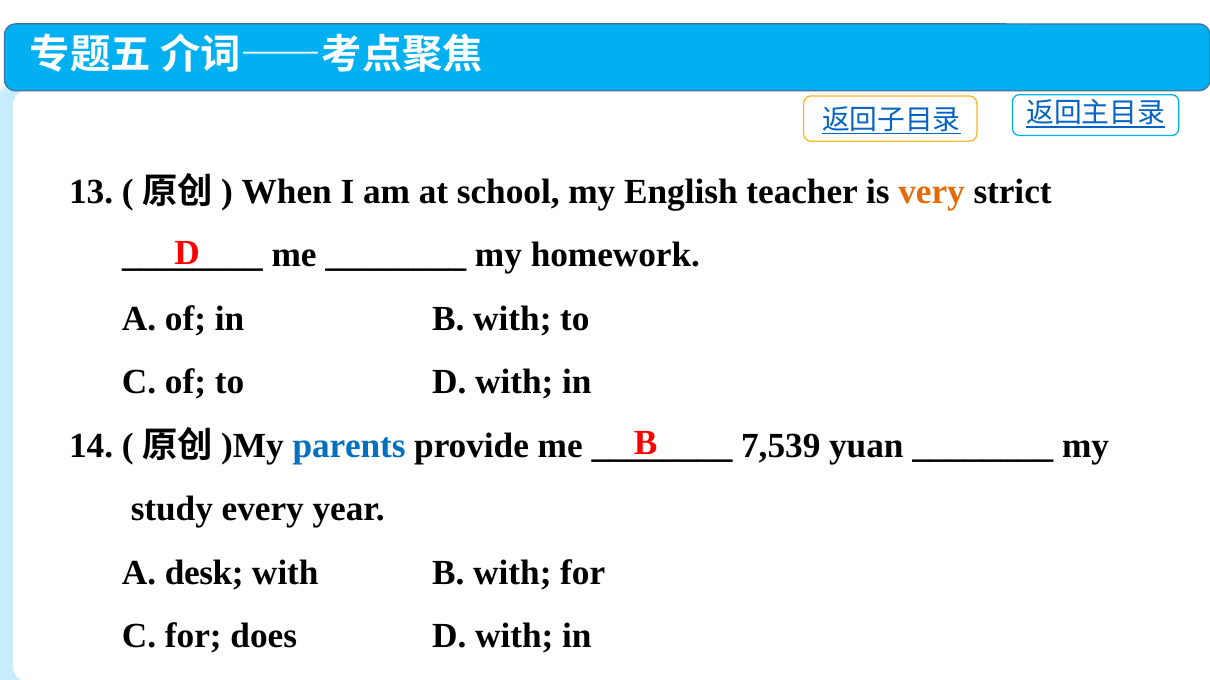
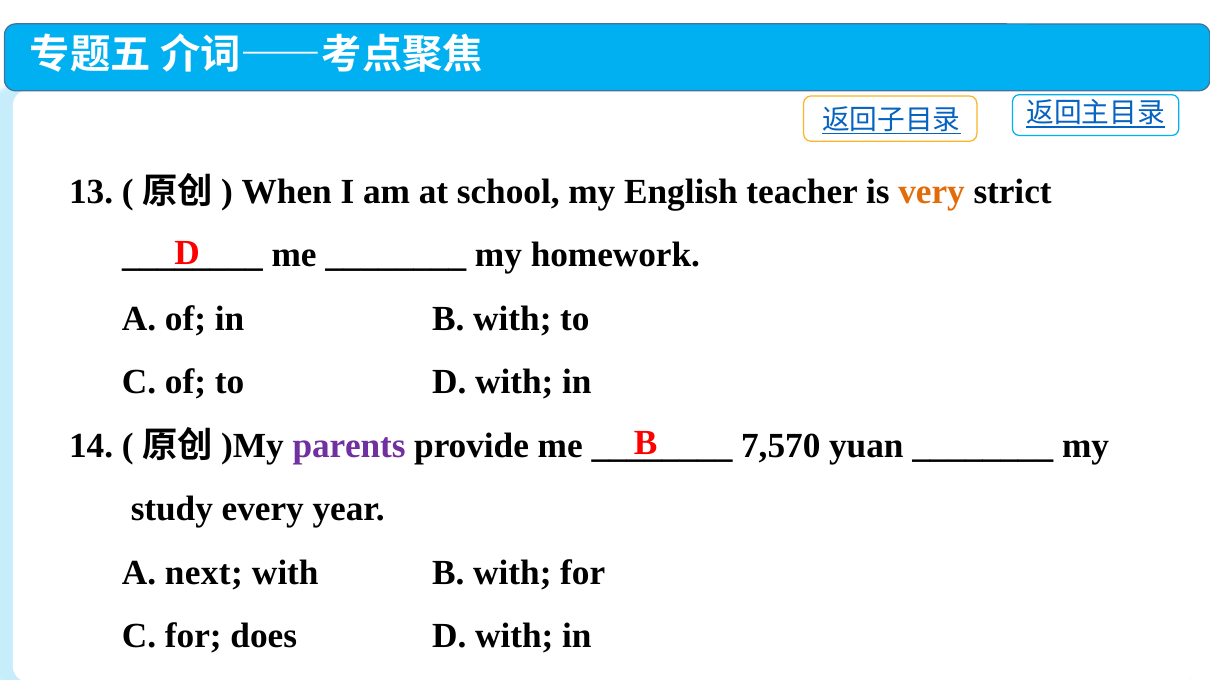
parents colour: blue -> purple (349, 446)
7,539: 7,539 -> 7,570 (781, 446)
desk: desk -> next (204, 573)
